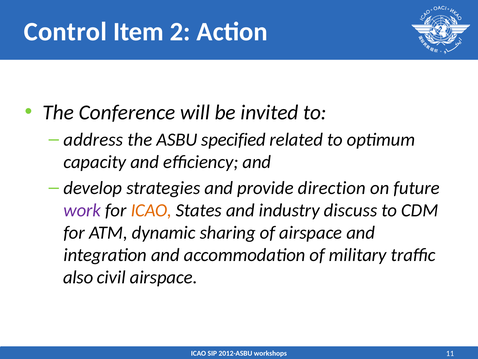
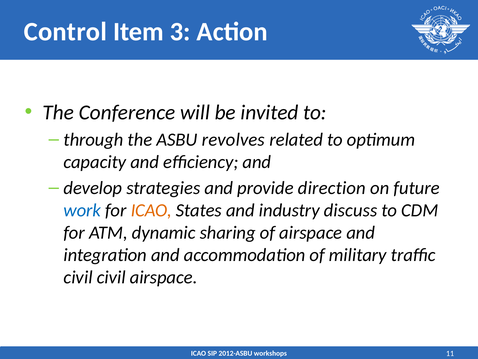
2: 2 -> 3 (180, 32)
address: address -> through (93, 140)
specified: specified -> revolves (233, 140)
work colour: purple -> blue (82, 210)
also: also -> civil (78, 277)
